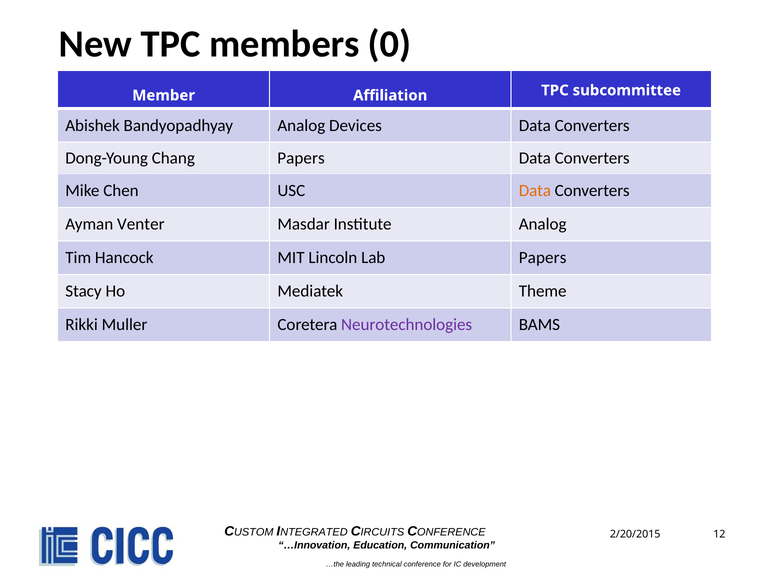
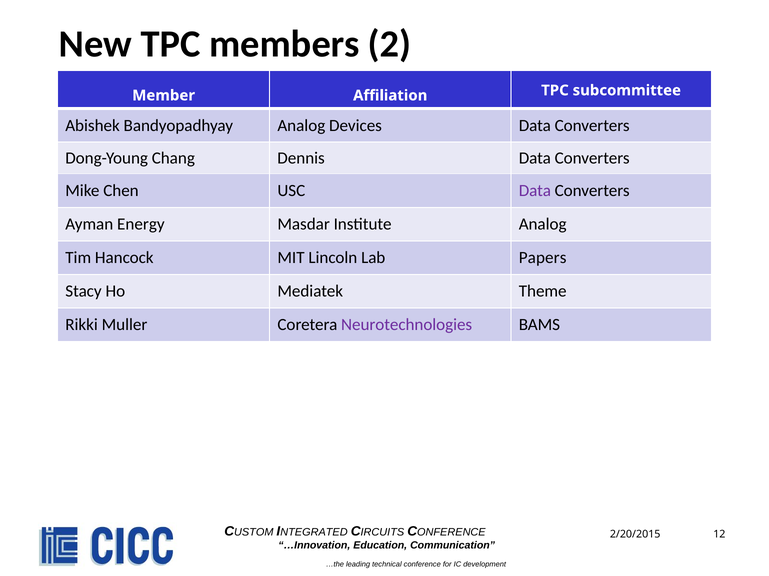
0: 0 -> 2 (390, 44)
Chang Papers: Papers -> Dennis (301, 158)
Data colour: orange -> purple (535, 191)
Venter: Venter -> Energy (141, 225)
